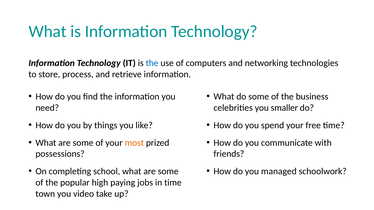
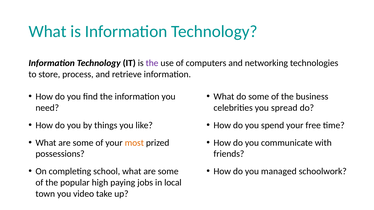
the colour: blue -> purple (152, 63)
smaller: smaller -> spread (284, 108)
in time: time -> local (173, 183)
